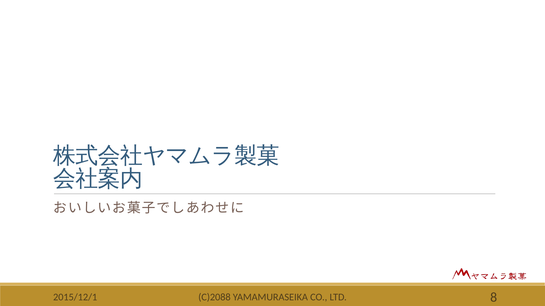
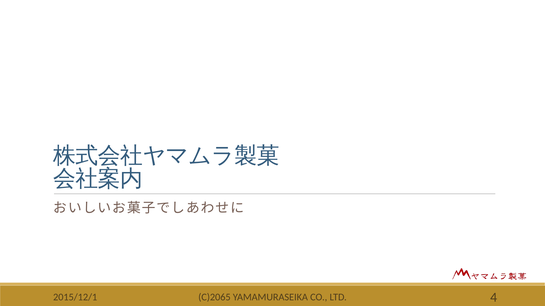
C)2088: C)2088 -> C)2065 (214, 298)
8: 8 -> 4 (494, 298)
